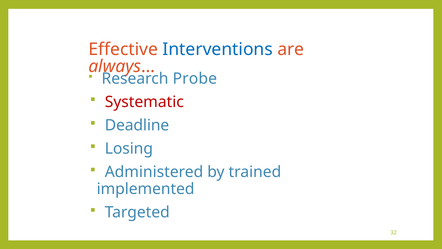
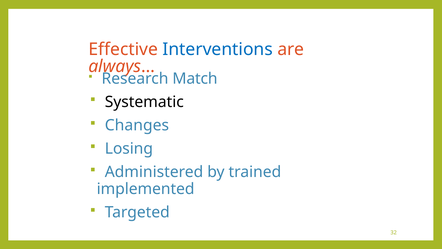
Probe: Probe -> Match (195, 78)
Systematic colour: red -> black (144, 102)
Deadline: Deadline -> Changes (137, 125)
